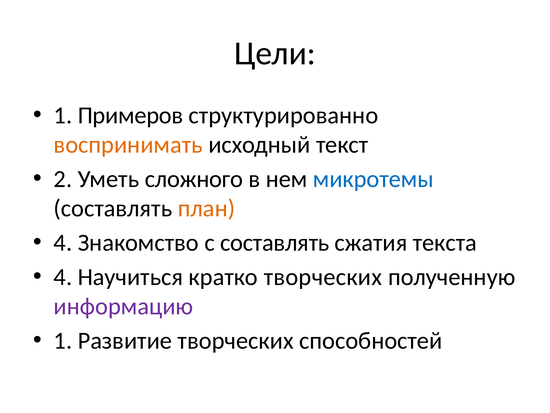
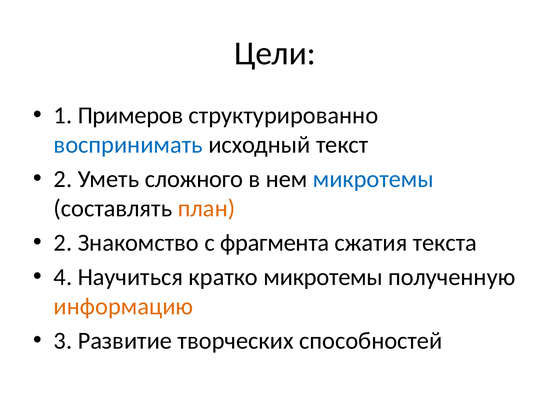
воспринимать colour: orange -> blue (128, 145)
4: 4 -> 2 (63, 243)
с составлять: составлять -> фрагмента (275, 243)
кратко творческих: творческих -> микротемы (323, 277)
информацию colour: purple -> orange (123, 306)
1: 1 -> 3 (63, 340)
